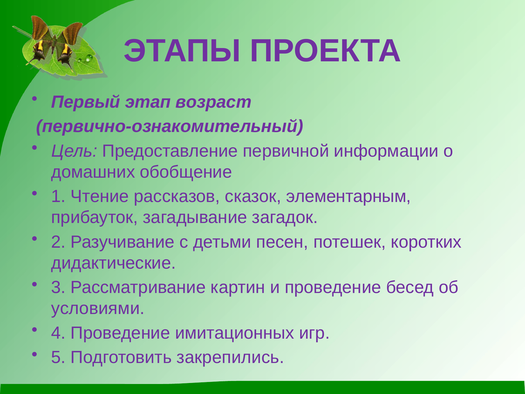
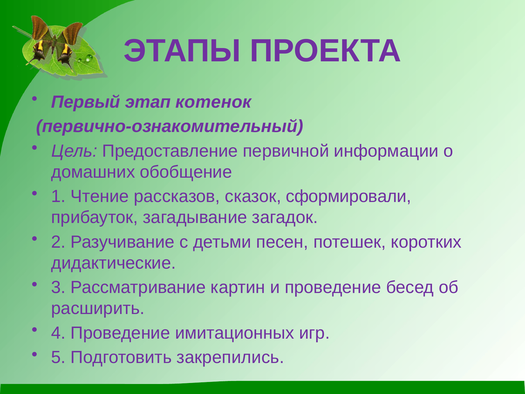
возраст: возраст -> котенок (214, 102)
элементарным: элементарным -> сформировали (349, 196)
условиями: условиями -> расширить (98, 308)
